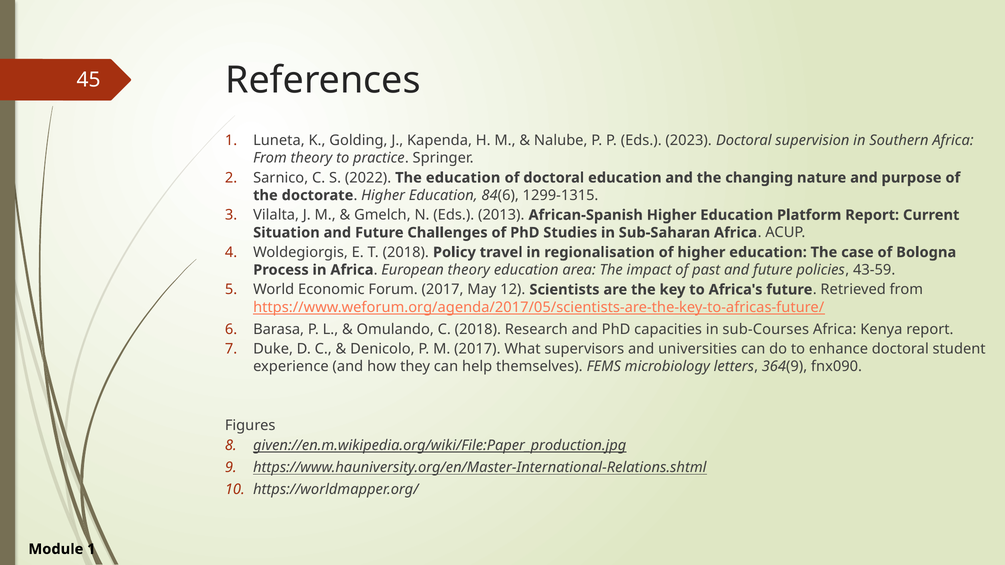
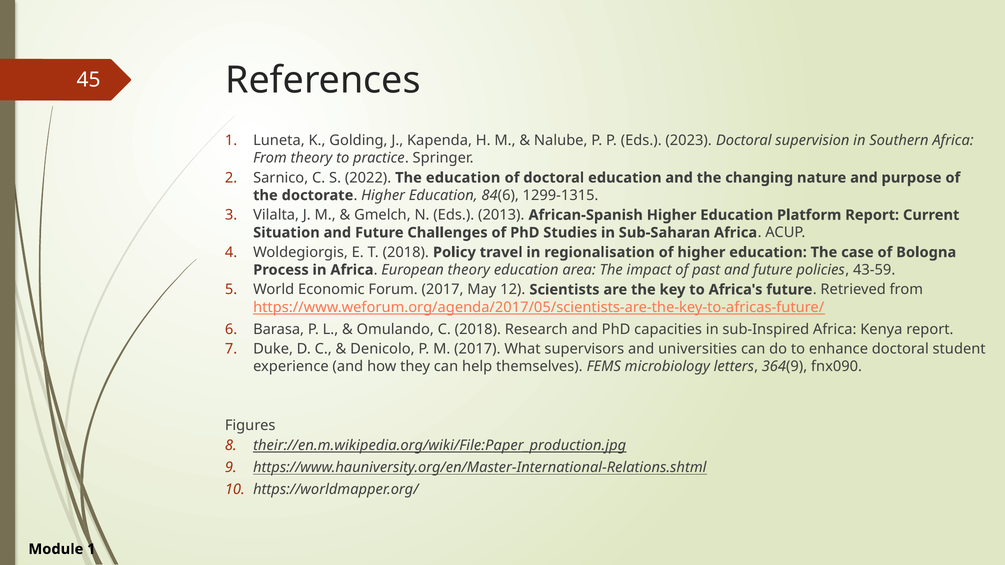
sub-Courses: sub-Courses -> sub-Inspired (766, 329)
given://en.m.wikipedia.org/wiki/File:Paper_production.jpg: given://en.m.wikipedia.org/wiki/File:Paper_production.jpg -> their://en.m.wikipedia.org/wiki/File:Paper_production.jpg (440, 446)
